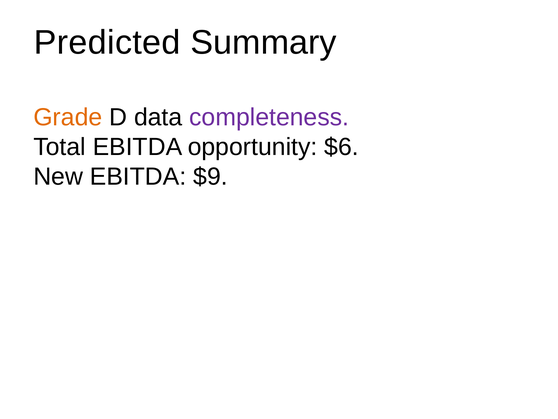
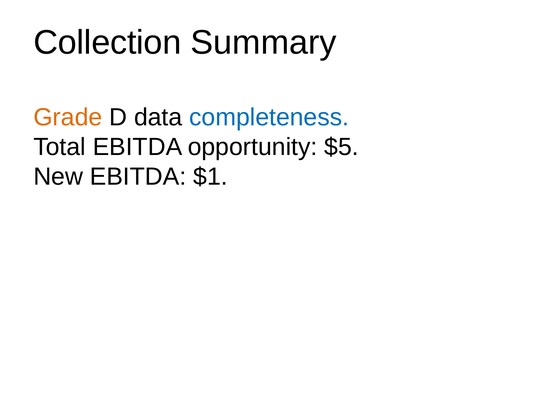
Predicted: Predicted -> Collection (107, 42)
completeness colour: purple -> blue (269, 117)
$6: $6 -> $5 (341, 147)
$9: $9 -> $1 (211, 177)
